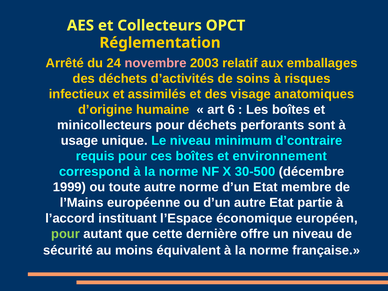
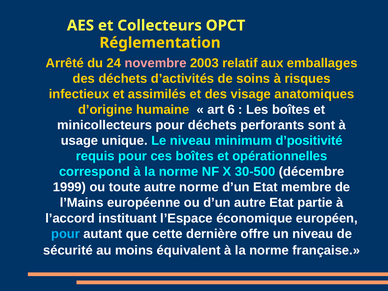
d’contraire: d’contraire -> d’positivité (309, 141)
environnement: environnement -> opérationnelles (280, 156)
pour colour: light green -> light blue (65, 234)
